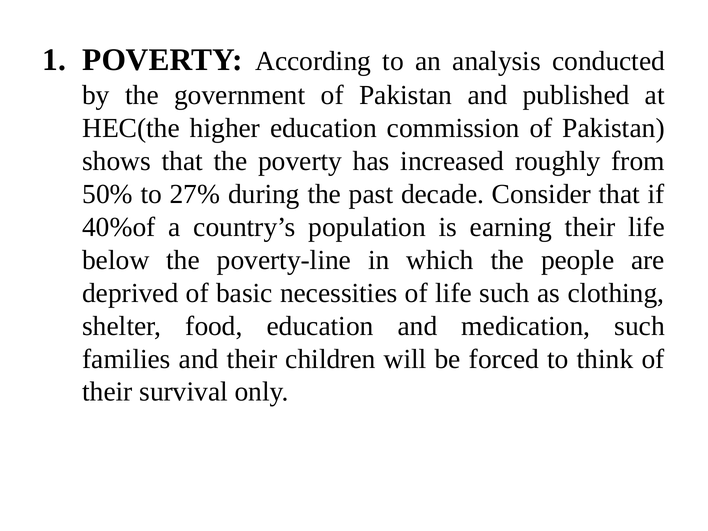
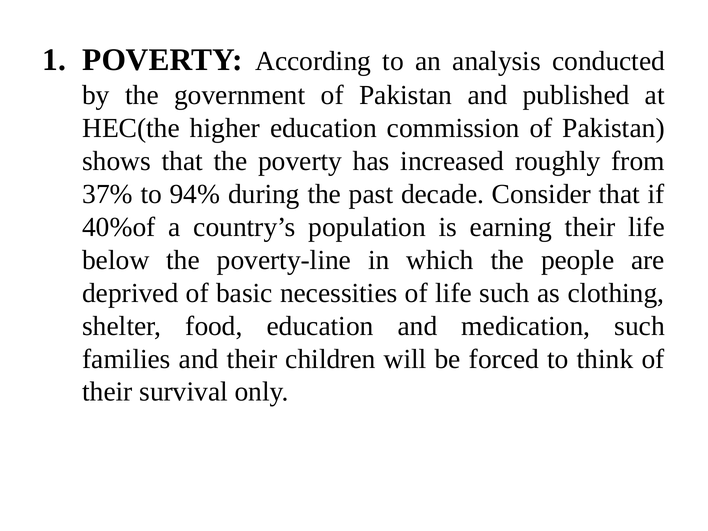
50%: 50% -> 37% (108, 194)
27%: 27% -> 94% (195, 194)
